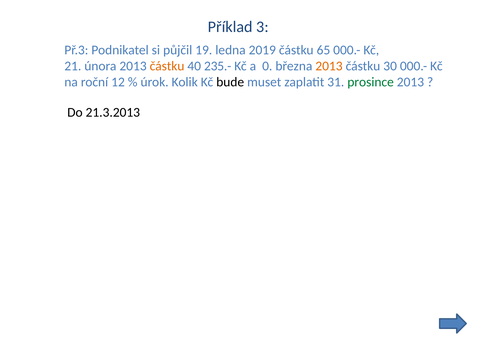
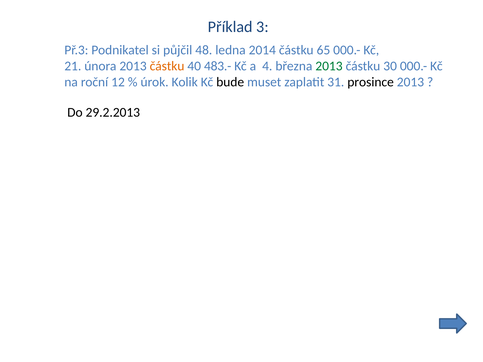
19: 19 -> 48 (204, 50)
2019: 2019 -> 2014 (262, 50)
235.-: 235.- -> 483.- (218, 66)
0: 0 -> 4 (267, 66)
2013 colour: orange -> green (329, 66)
prosince colour: green -> black (371, 82)
21.3.2013: 21.3.2013 -> 29.2.2013 (113, 113)
